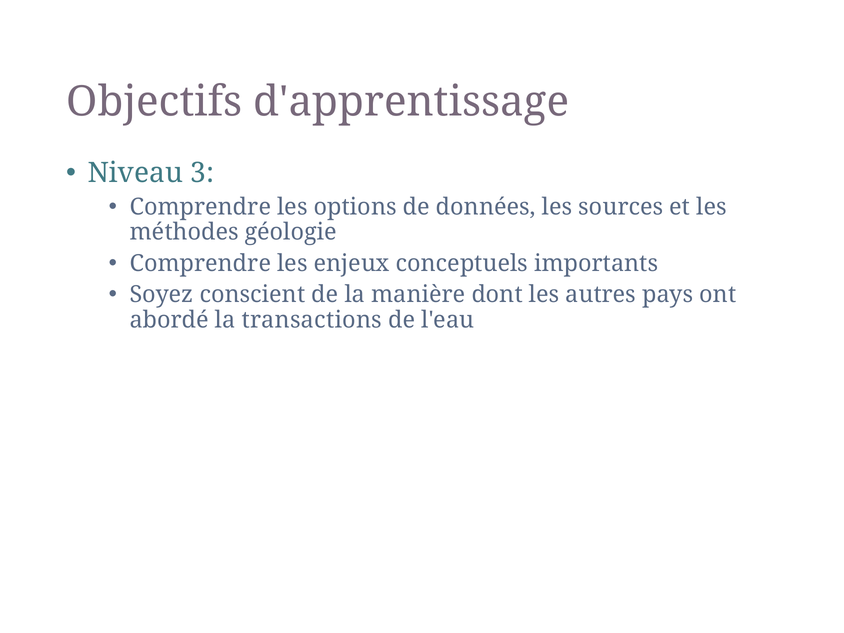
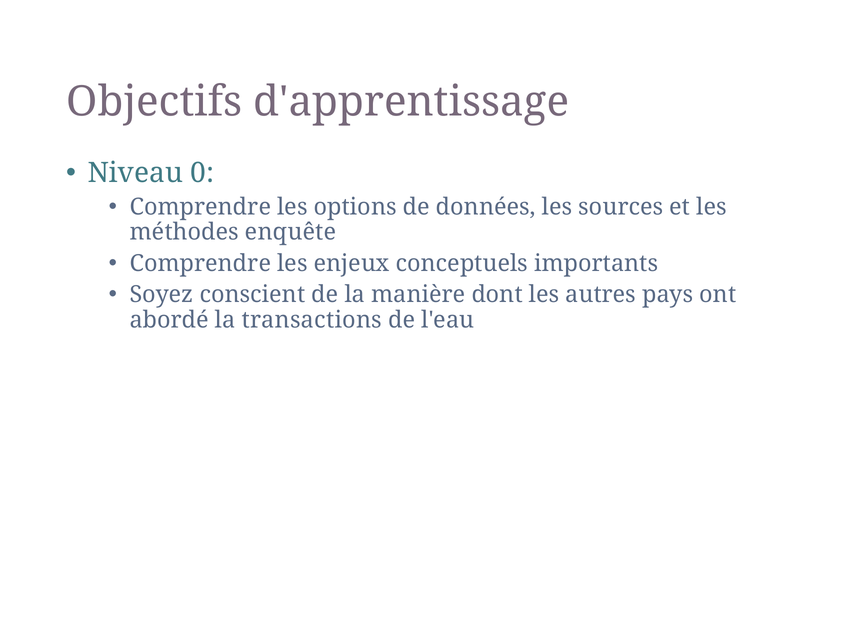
3: 3 -> 0 (202, 173)
géologie: géologie -> enquête (291, 232)
